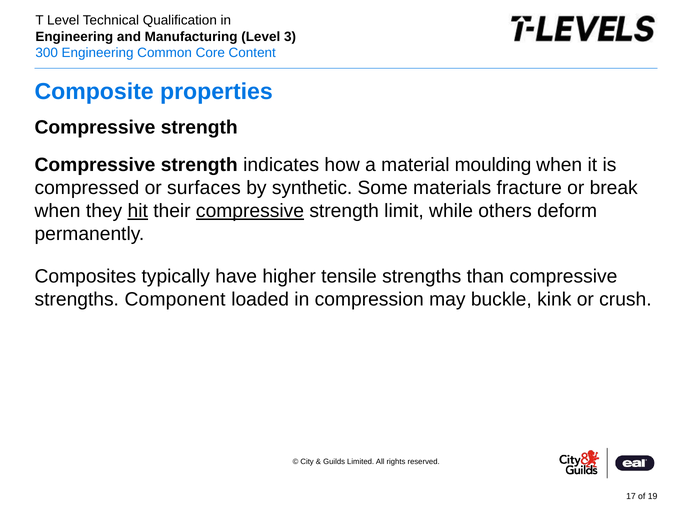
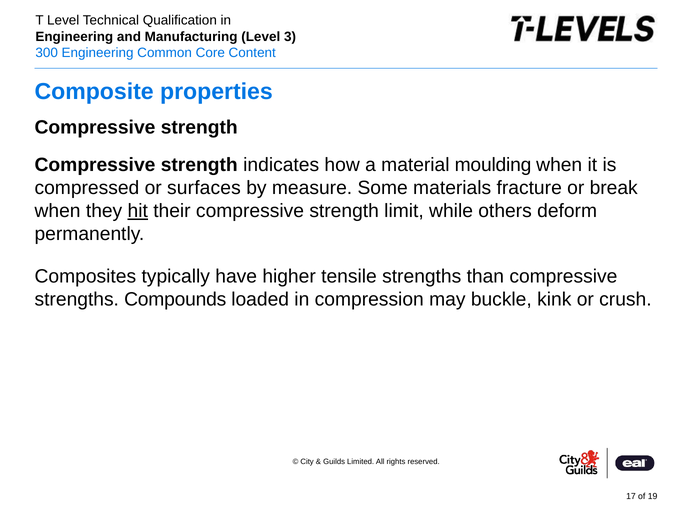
synthetic: synthetic -> measure (312, 188)
compressive underline: present -> none (250, 211)
Component: Component -> Compounds (175, 299)
